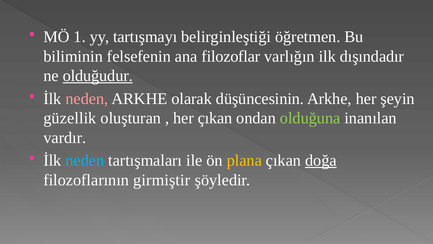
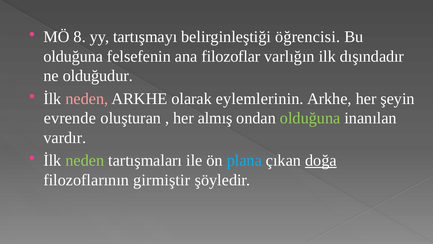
1: 1 -> 8 (80, 37)
öğretmen: öğretmen -> öğrencisi (308, 37)
biliminin: biliminin -> olduğuna (73, 56)
olduğudur underline: present -> none (98, 76)
düşüncesinin: düşüncesinin -> eylemlerinin (260, 99)
güzellik: güzellik -> evrende (70, 118)
her çıkan: çıkan -> almış (215, 118)
neden colour: light blue -> light green (85, 160)
plana colour: yellow -> light blue (244, 160)
